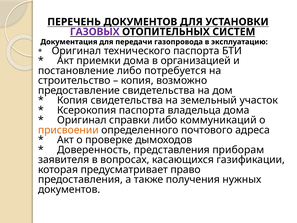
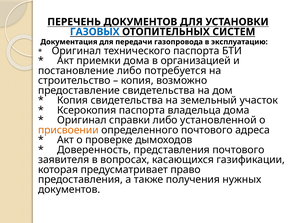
ГАЗОВЫХ colour: purple -> blue (95, 32)
коммуникаций: коммуникаций -> установленной (218, 120)
представления приборам: приборам -> почтового (238, 150)
